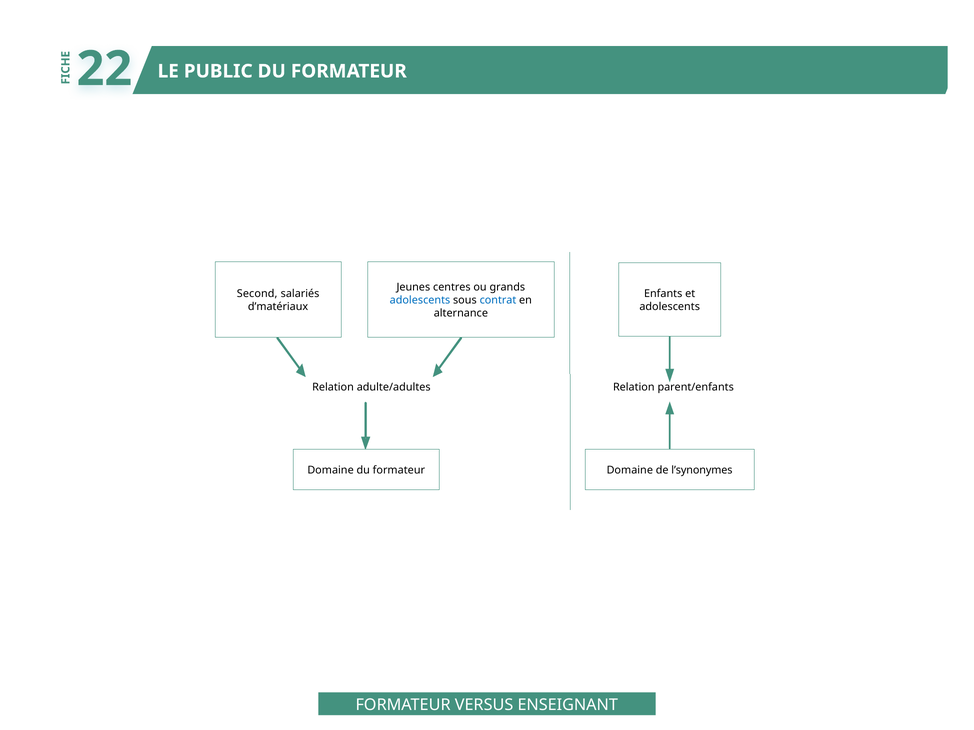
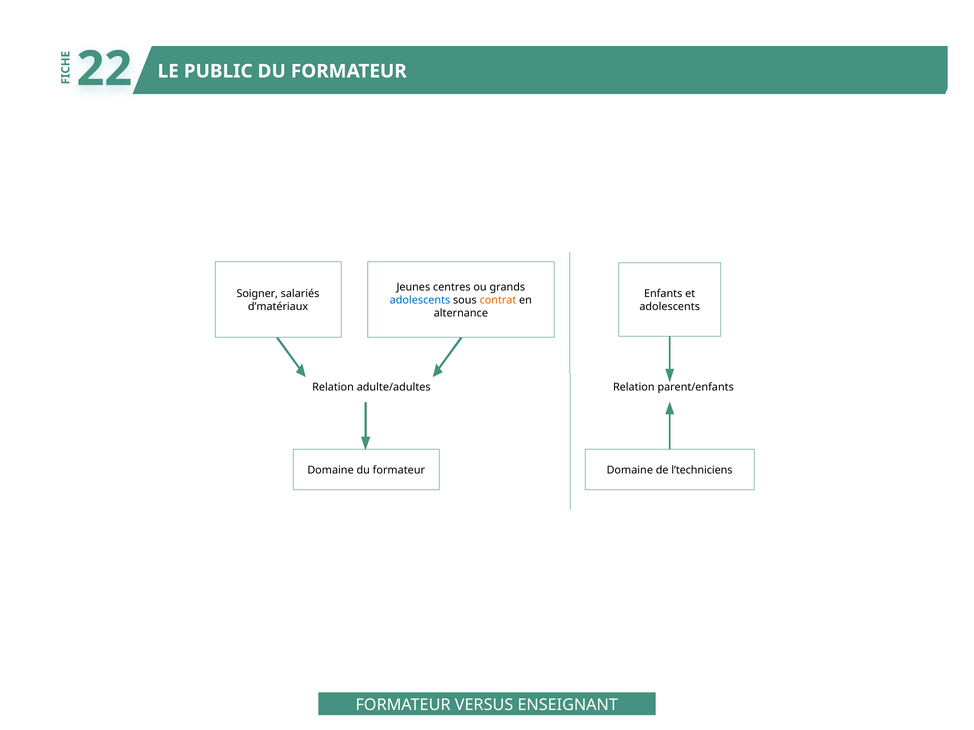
Second: Second -> Soigner (257, 294)
contrat colour: blue -> orange (498, 300)
l’synonymes: l’synonymes -> l’techniciens (702, 471)
